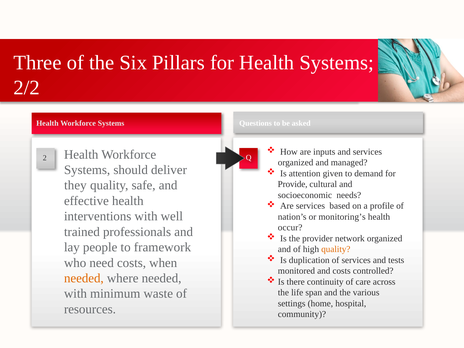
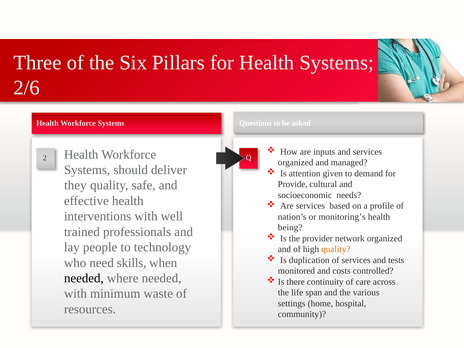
2/2: 2/2 -> 2/6 (27, 88)
occur: occur -> being (290, 228)
framework: framework -> technology (163, 247)
need costs: costs -> skills (132, 263)
needed colour: orange -> black (84, 278)
